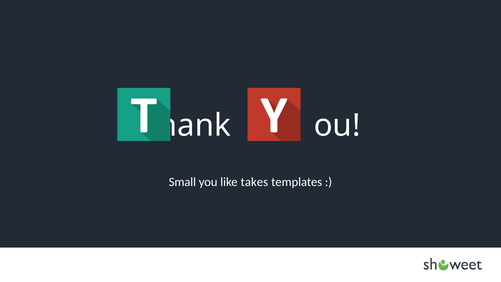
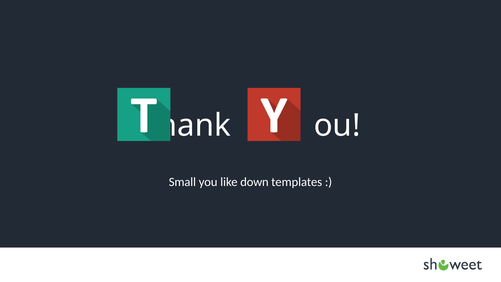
takes: takes -> down (254, 182)
